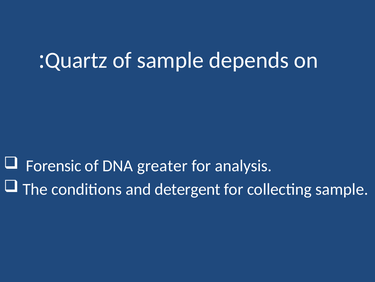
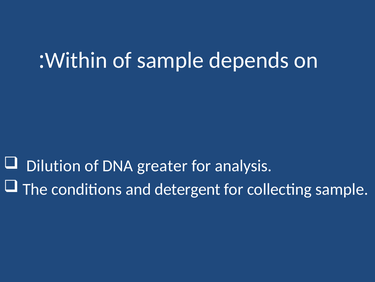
Quartz: Quartz -> Within (76, 60)
Forensic: Forensic -> Dilution (54, 165)
